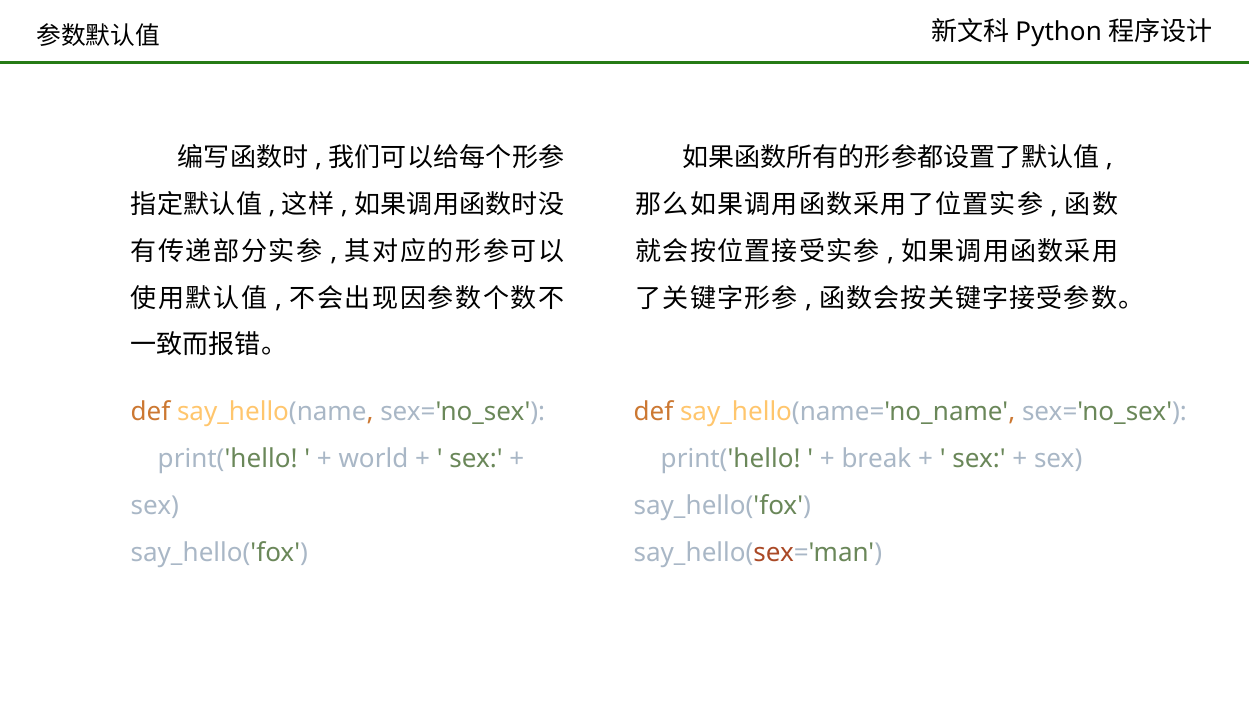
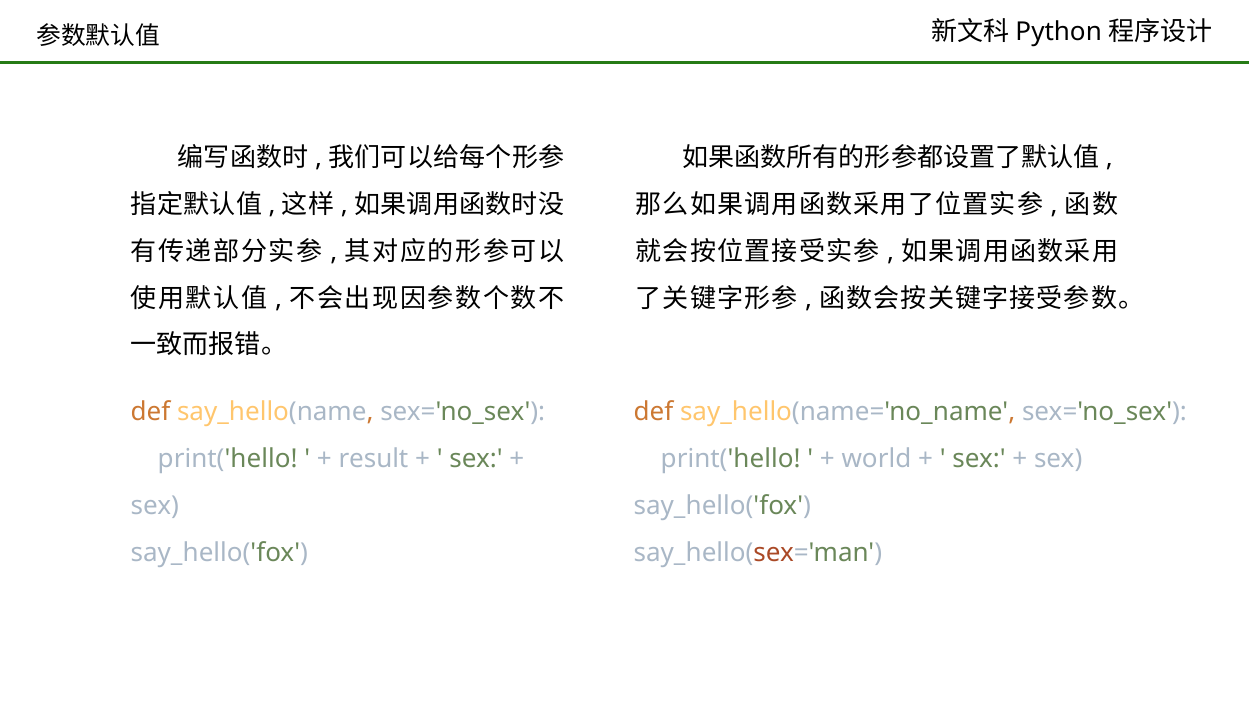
world: world -> result (373, 459)
break: break -> world (876, 459)
